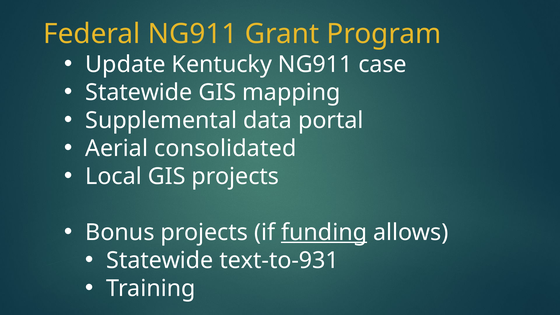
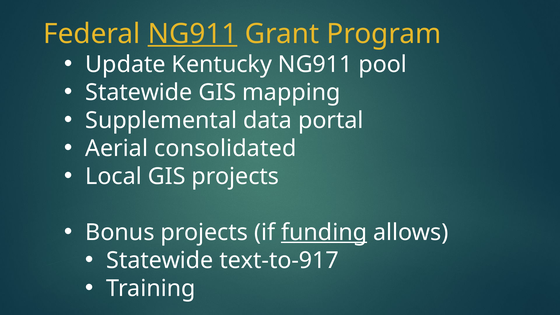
NG911 underline: none -> present (193, 34)
case: case -> pool (383, 64)
text-to-931: text-to-931 -> text-to-917 (279, 260)
